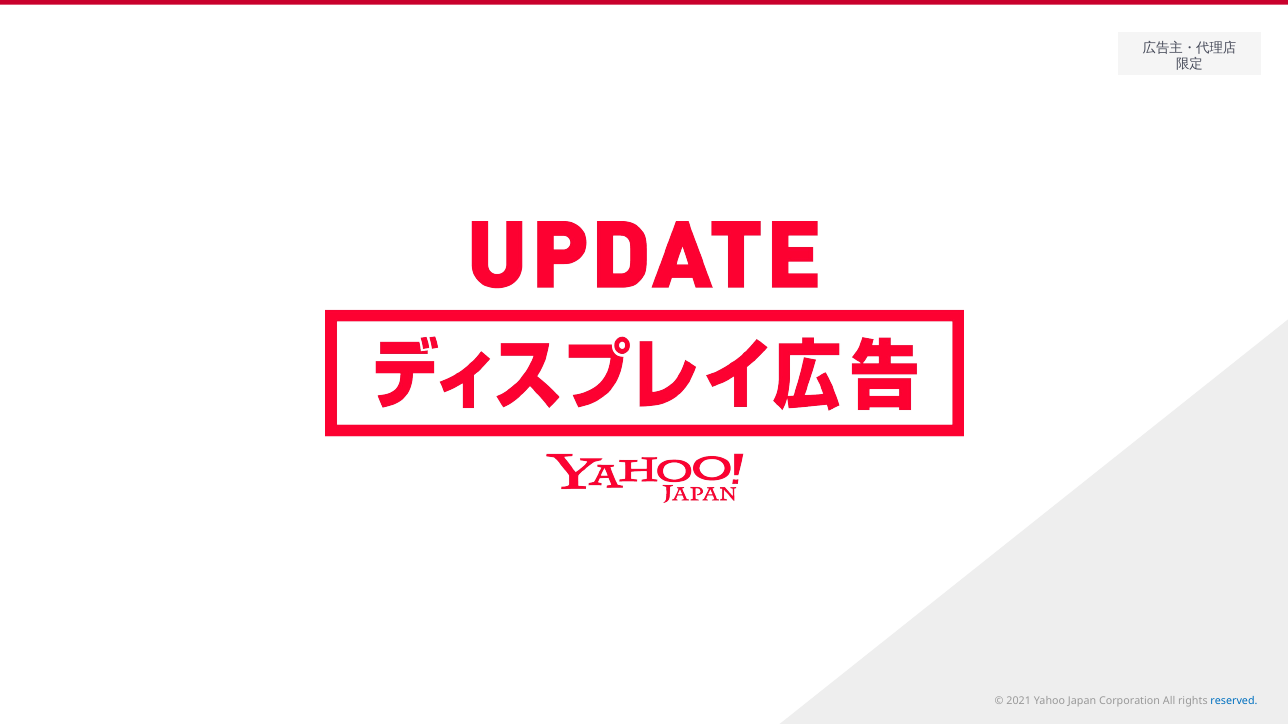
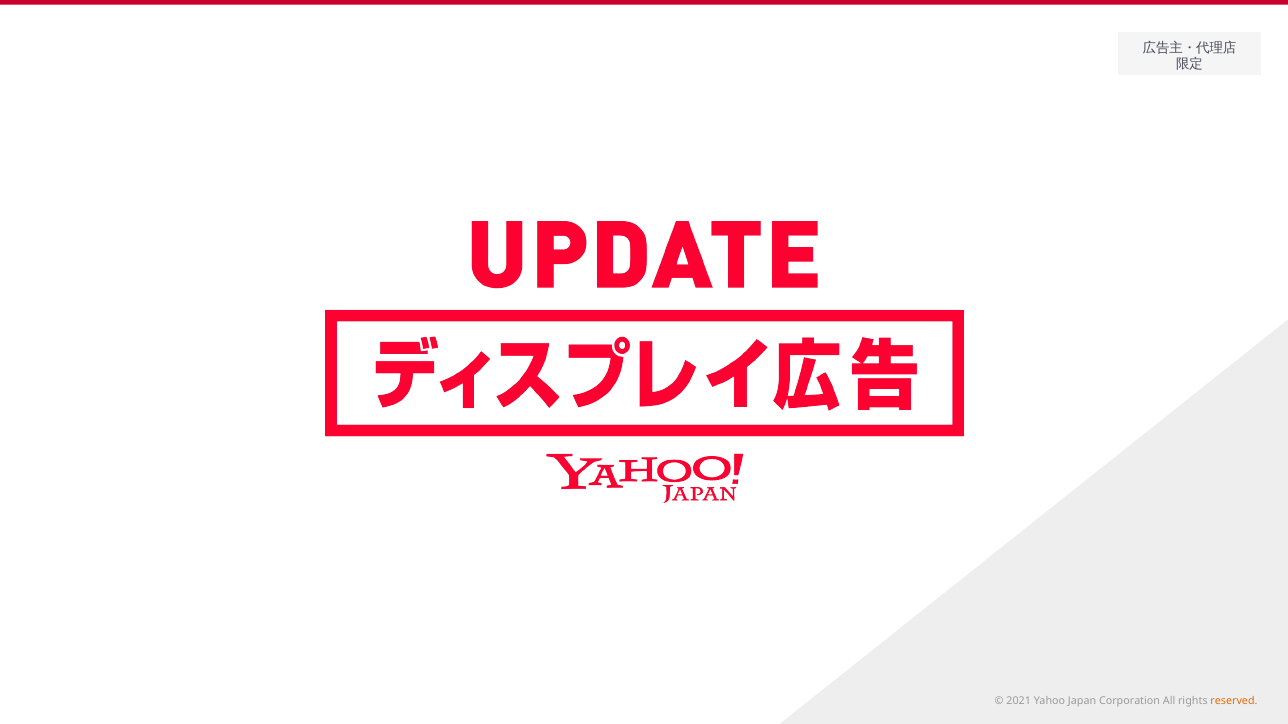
reserved colour: blue -> orange (1234, 701)
